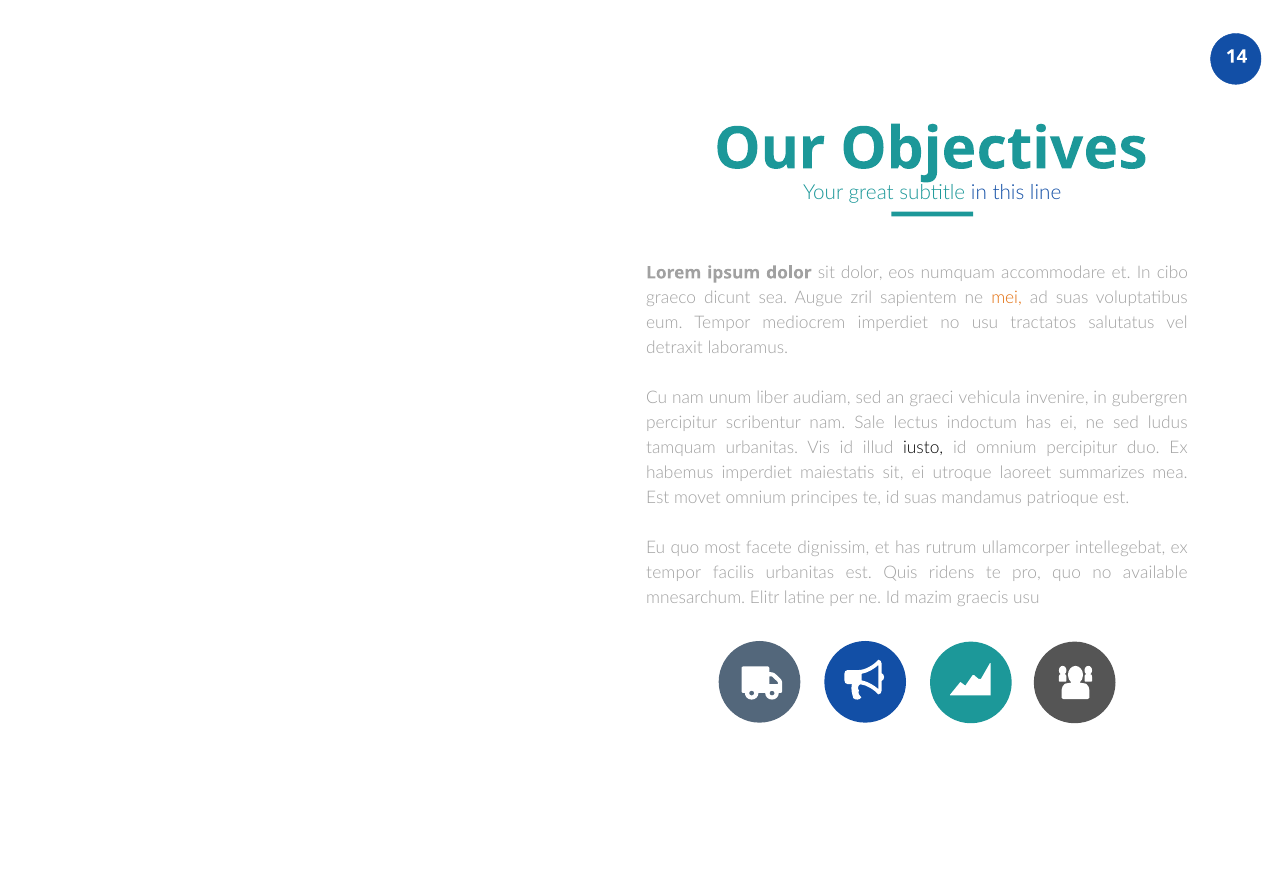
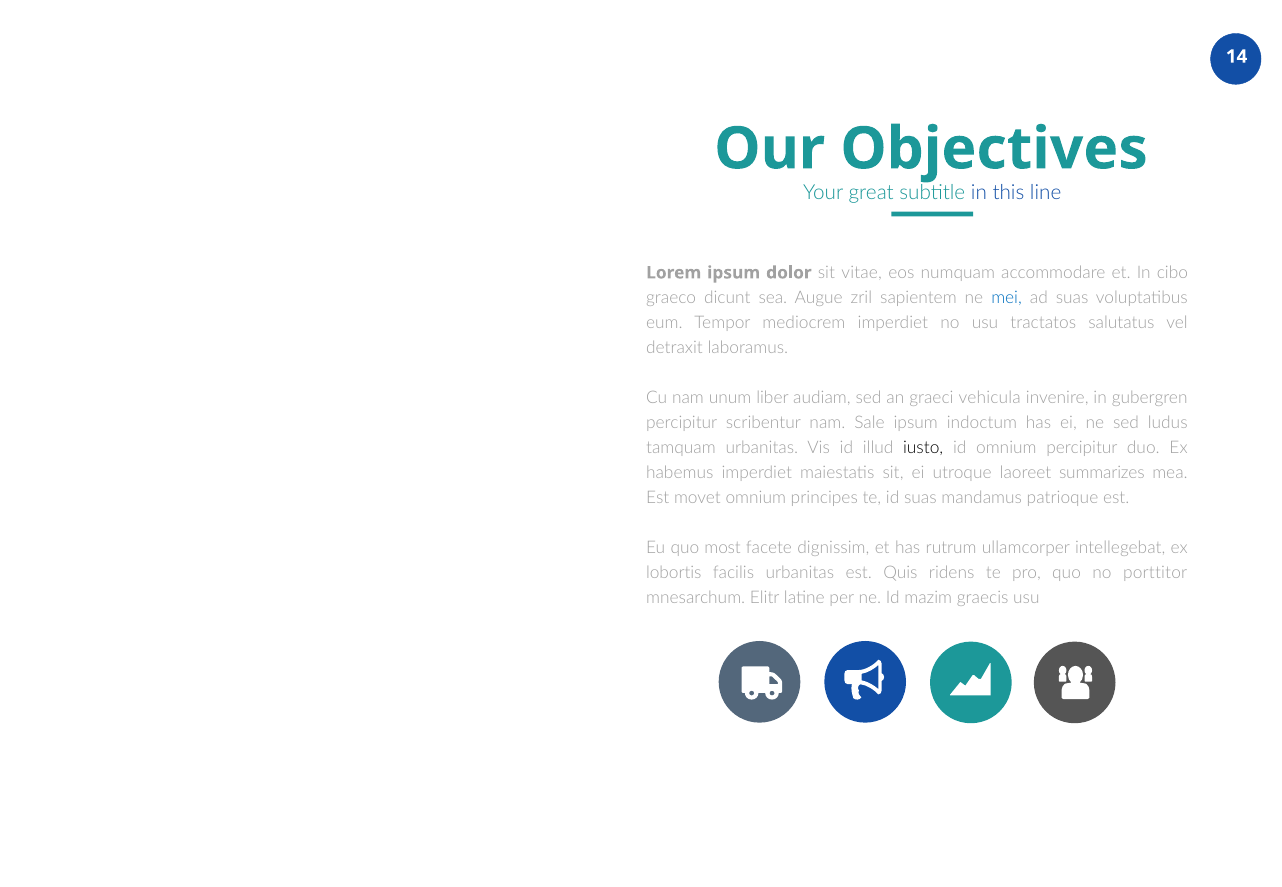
sit dolor: dolor -> vitae (862, 273)
mei colour: orange -> blue (1007, 298)
Sale lectus: lectus -> ipsum (916, 423)
tempor: tempor -> lobortis (674, 573)
available: available -> porttitor (1155, 573)
